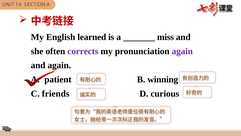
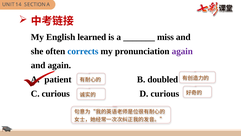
corrects colour: purple -> blue (83, 51)
winning: winning -> doubled (163, 79)
C friends: friends -> curious (56, 93)
